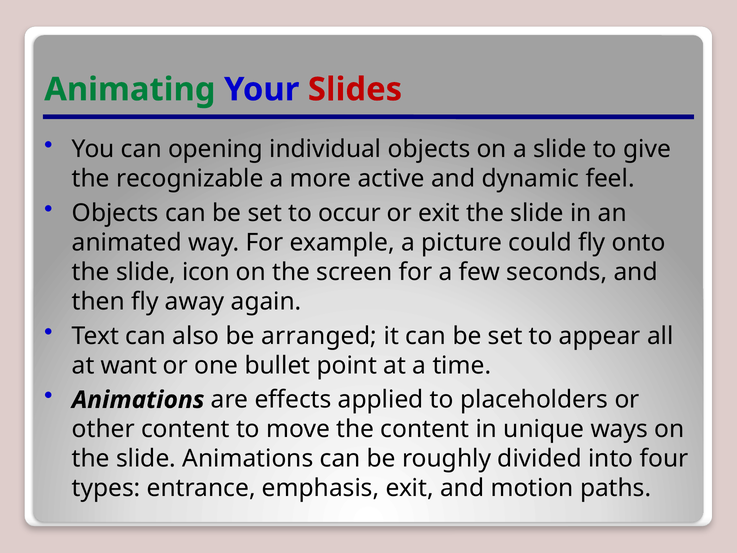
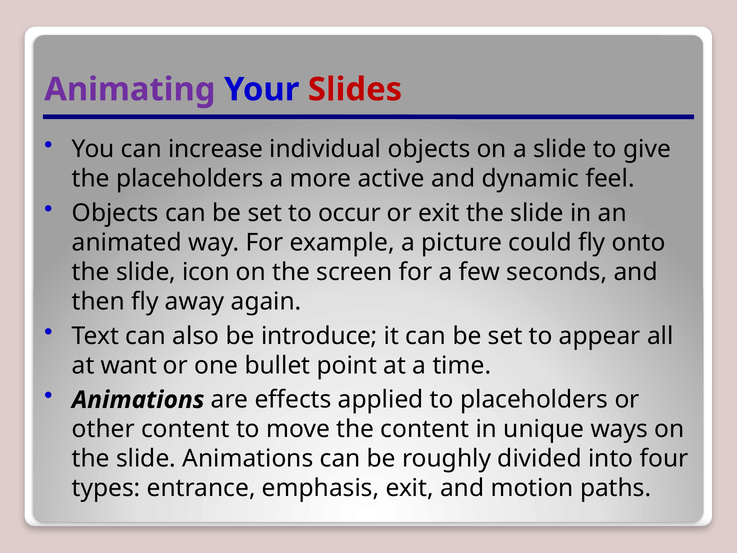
Animating colour: green -> purple (130, 89)
opening: opening -> increase (216, 149)
the recognizable: recognizable -> placeholders (190, 179)
arranged: arranged -> introduce (319, 336)
